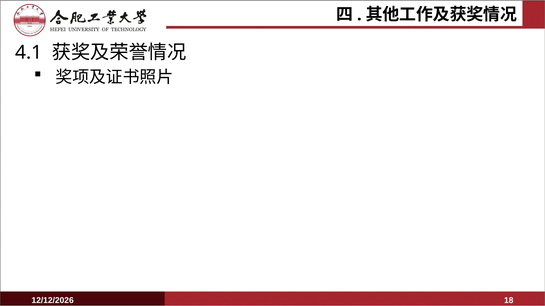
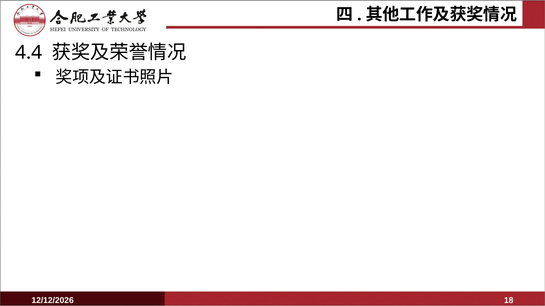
4.1: 4.1 -> 4.4 (29, 53)
